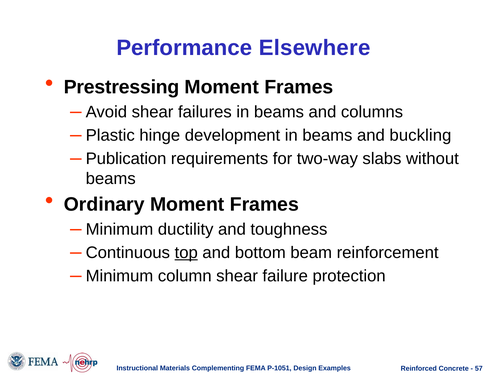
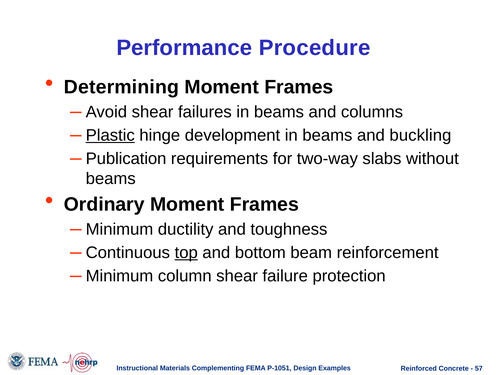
Elsewhere: Elsewhere -> Procedure (315, 48)
Prestressing: Prestressing -> Determining (121, 87)
Plastic underline: none -> present (110, 135)
